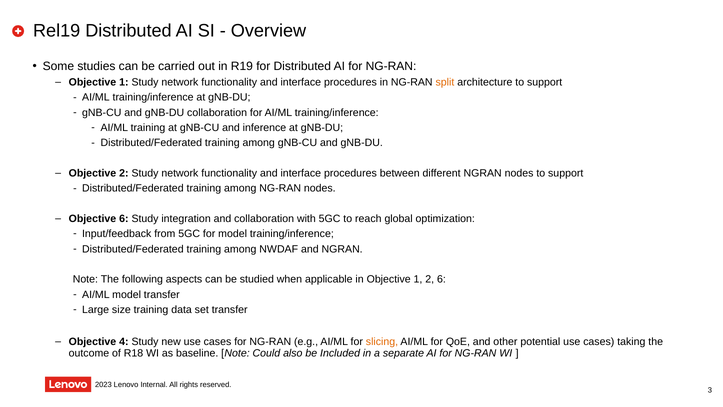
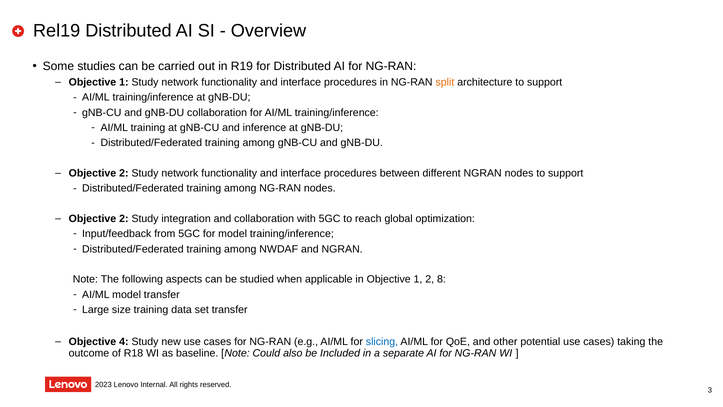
6: 6 -> 2 (124, 219)
2 6: 6 -> 8 (441, 279)
slicing colour: orange -> blue (382, 341)
